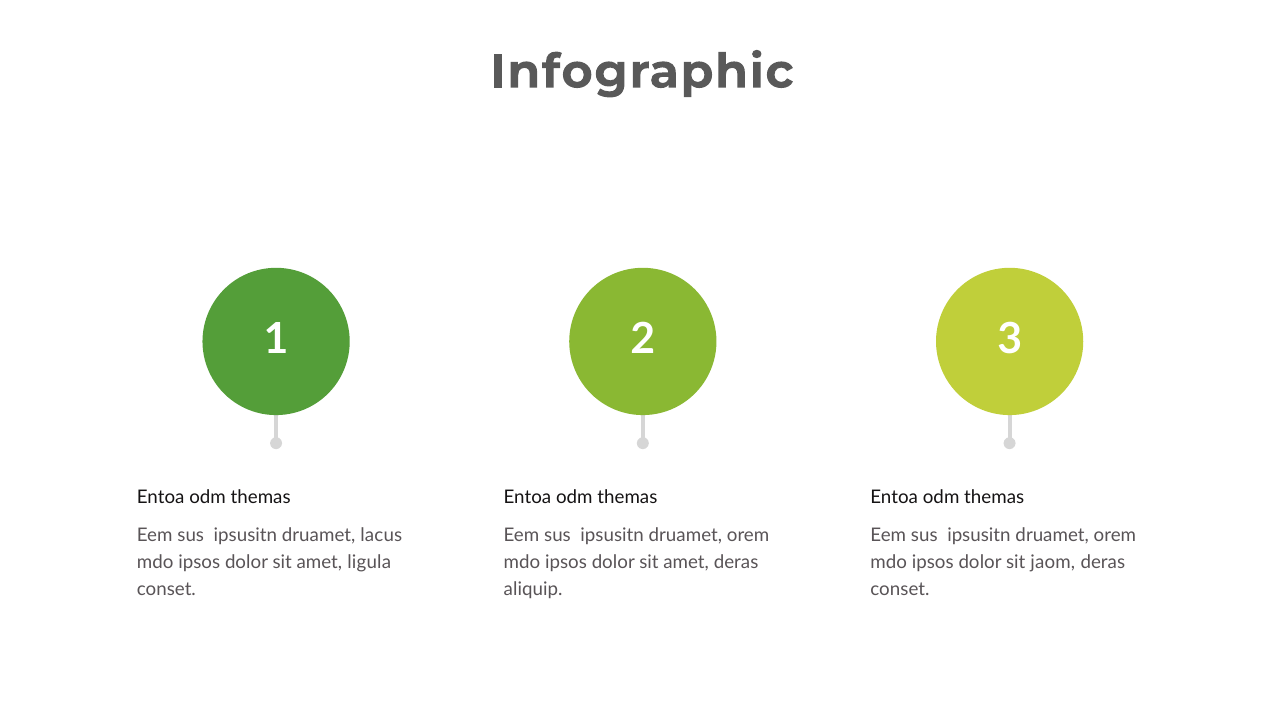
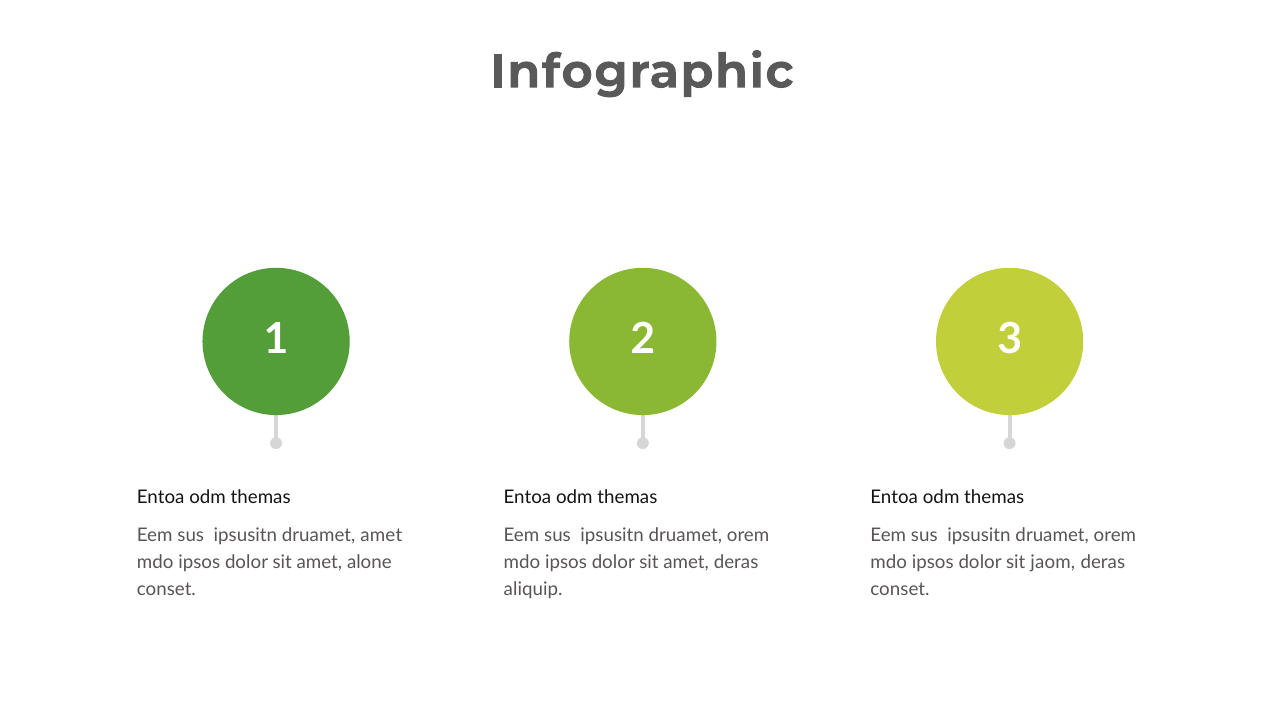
druamet lacus: lacus -> amet (381, 535)
ligula: ligula -> alone (369, 562)
